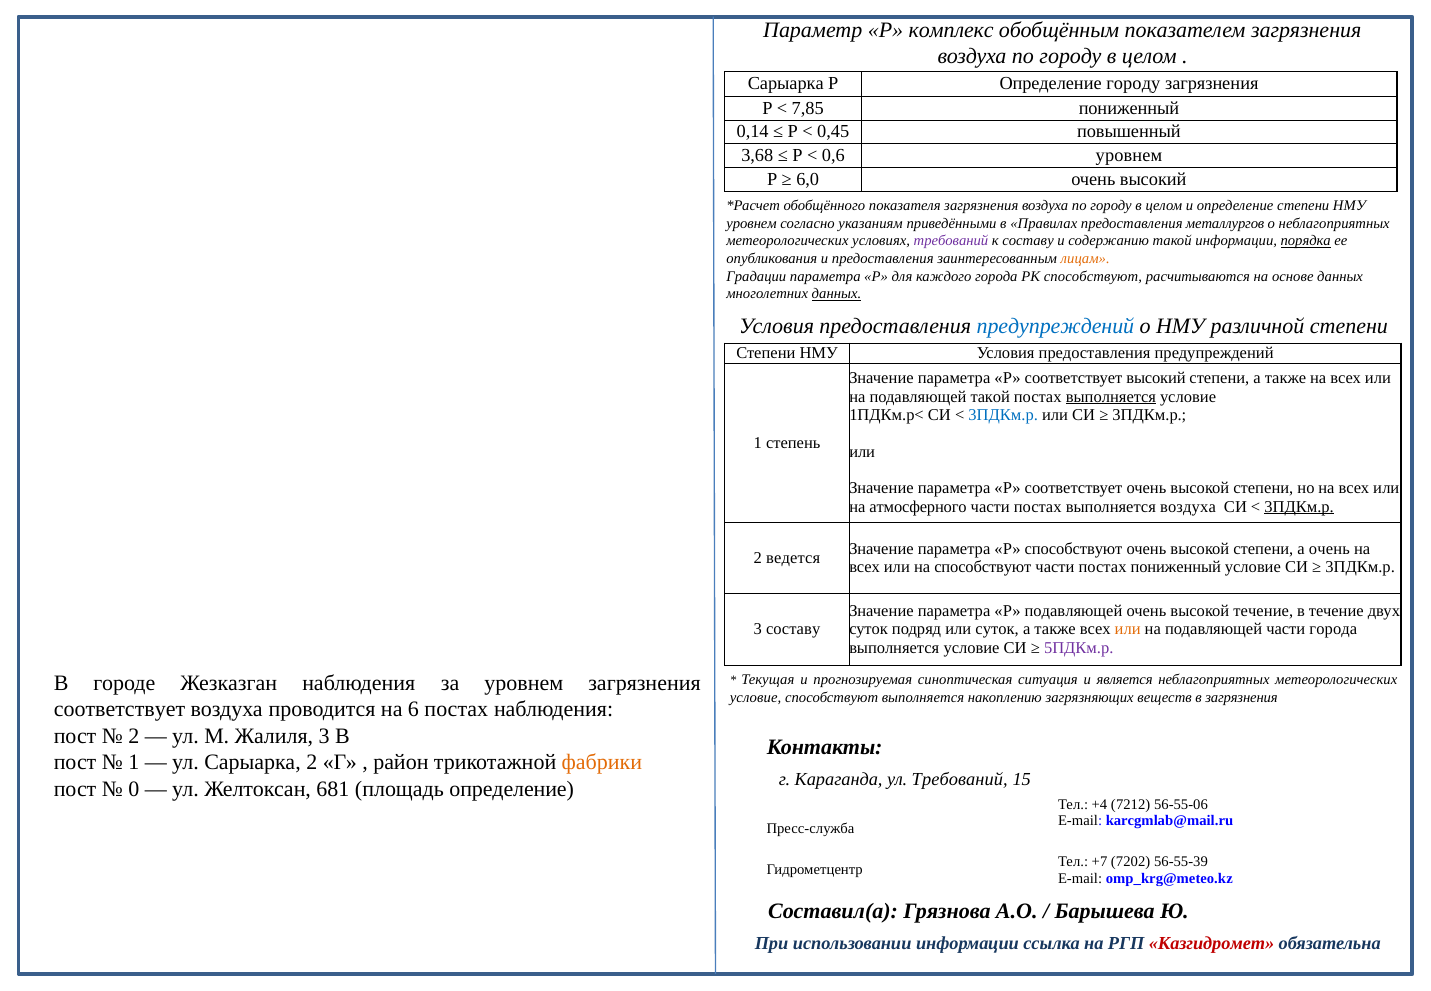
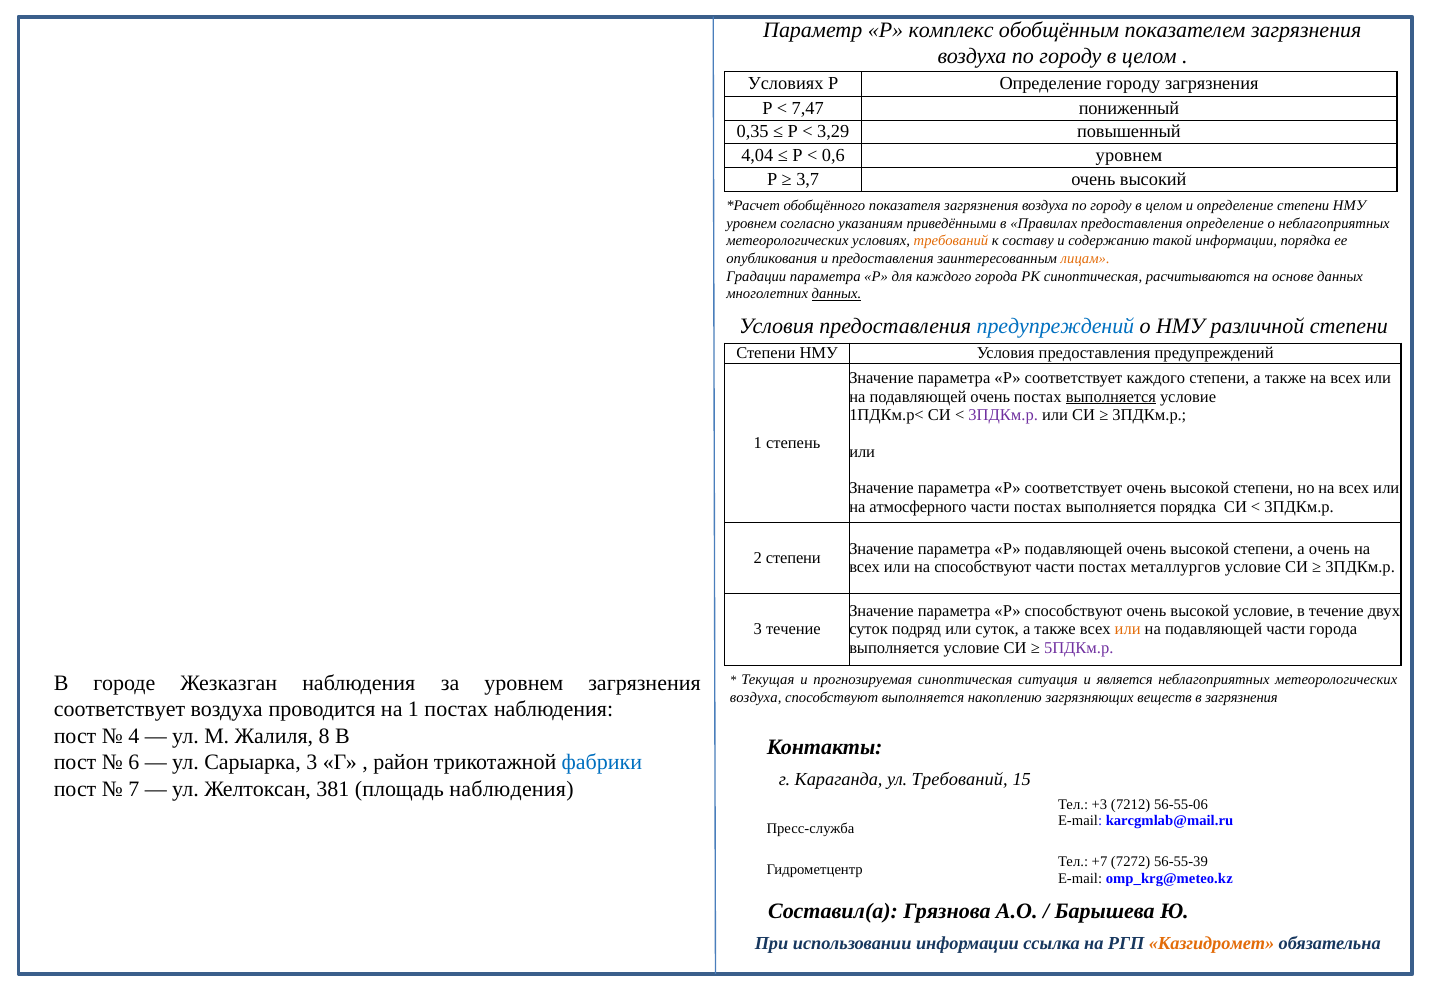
Сарыарка: Сарыарка -> Условиях (786, 83)
7,85: 7,85 -> 7,47 (808, 108)
0,14: 0,14 -> 0,35 (753, 132)
0,45: 0,45 -> 3,29 (833, 132)
3,68: 3,68 -> 4,04 (757, 155)
6,0: 6,0 -> 3,7 (808, 179)
предоставления металлургов: металлургов -> определение (1225, 223)
требований colour: purple -> orange (951, 241)
порядка underline: present -> none (1306, 241)
РК способствуют: способствуют -> синоптическая (1093, 276)
соответствует высокий: высокий -> каждого (1156, 378)
на подавляющей такой: такой -> очень (990, 397)
3ПДКм.р colour: blue -> purple (1003, 415)
выполняется воздуха: воздуха -> порядка (1188, 507)
3ПДКм.р underline: present -> none (1299, 507)
Р способствуют: способствуют -> подавляющей (1073, 549)
2 ведется: ведется -> степени (793, 558)
постах пониженный: пониженный -> металлургов (1176, 567)
Р подавляющей: подавляющей -> способствуют (1074, 611)
высокой течение: течение -> условие (1263, 611)
3 составу: составу -> течение (793, 629)
условие: условие -> воздуха (756, 697)
на 6: 6 -> 1 (413, 709)
2: 2 -> 4 (134, 736)
Жалиля 3: 3 -> 8 (324, 736)
1: 1 -> 6 (134, 762)
Сарыарка 2: 2 -> 3 (312, 762)
фабрики colour: orange -> blue (602, 762)
0: 0 -> 7 (134, 789)
681: 681 -> 381 (333, 789)
площадь определение: определение -> наблюдения (512, 789)
+4: +4 -> +3 (1100, 804)
7202: 7202 -> 7272 (1131, 862)
Казгидромет colour: red -> orange (1212, 943)
